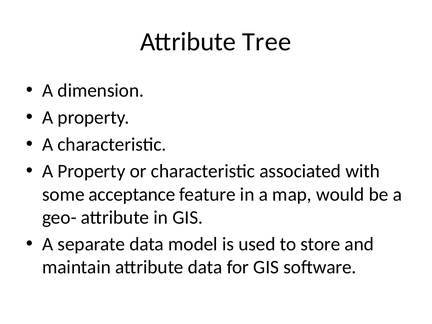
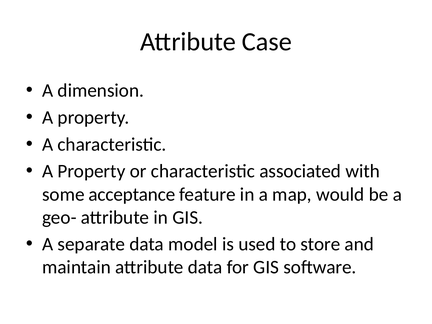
Tree: Tree -> Case (267, 42)
